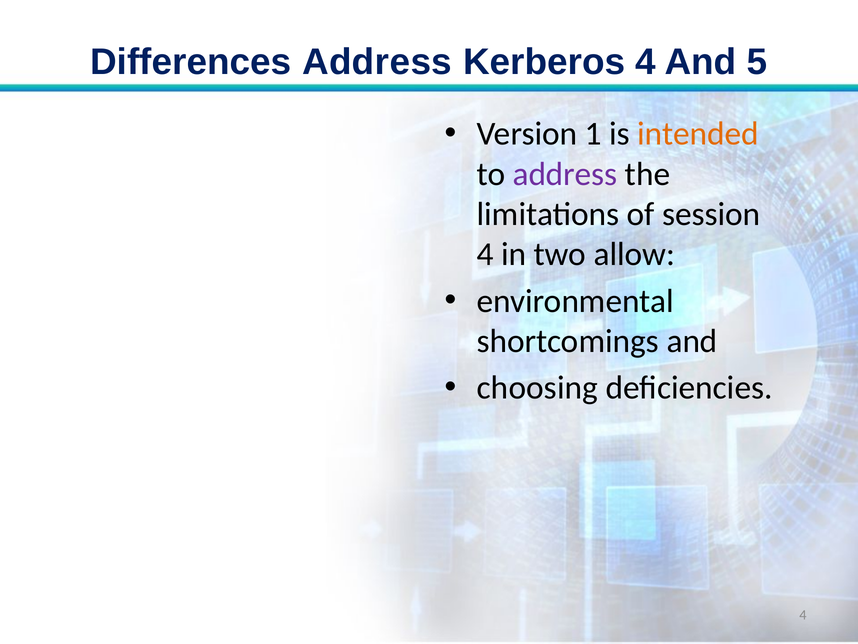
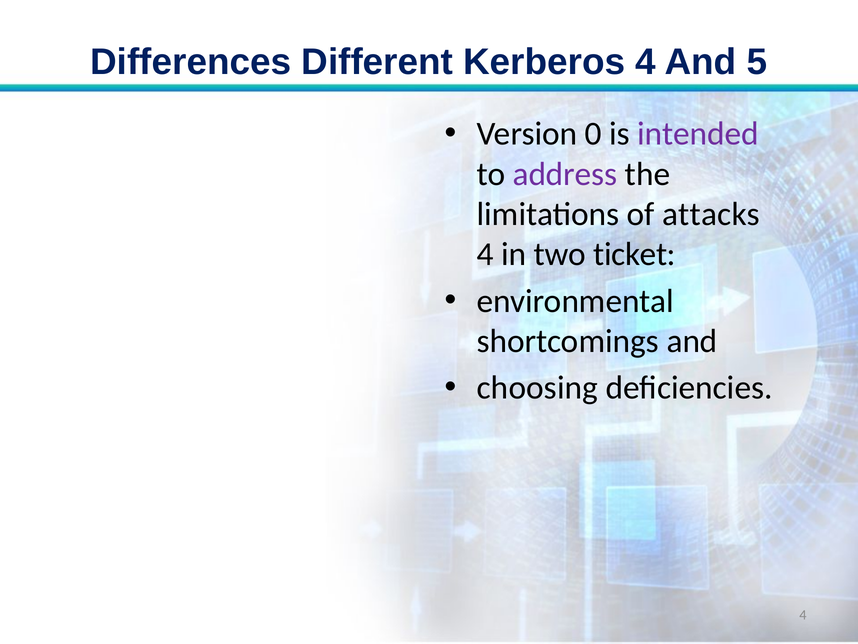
Differences Address: Address -> Different (377, 62)
1: 1 -> 0 (593, 134)
intended colour: orange -> purple (698, 134)
session: session -> attacks (711, 214)
allow: allow -> ticket (635, 254)
